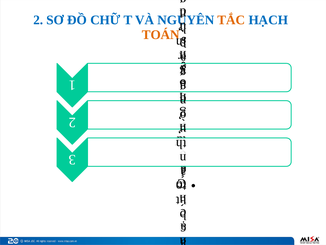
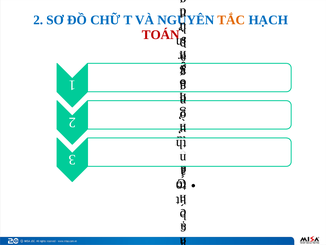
TOÁN colour: orange -> red (161, 35)
